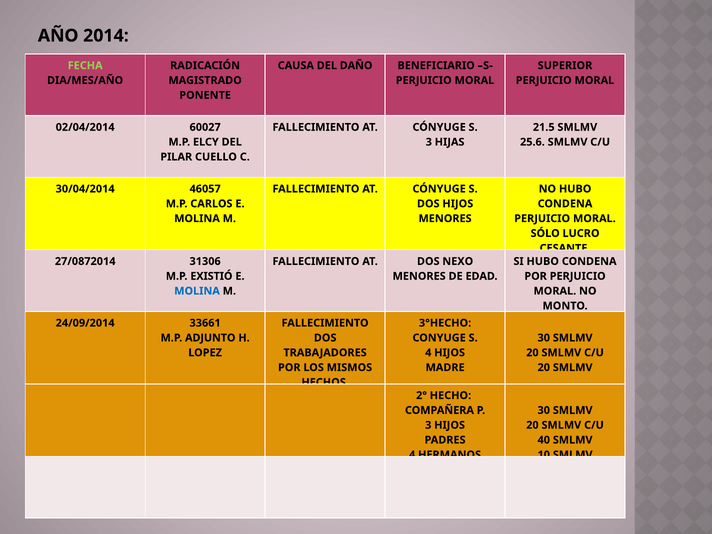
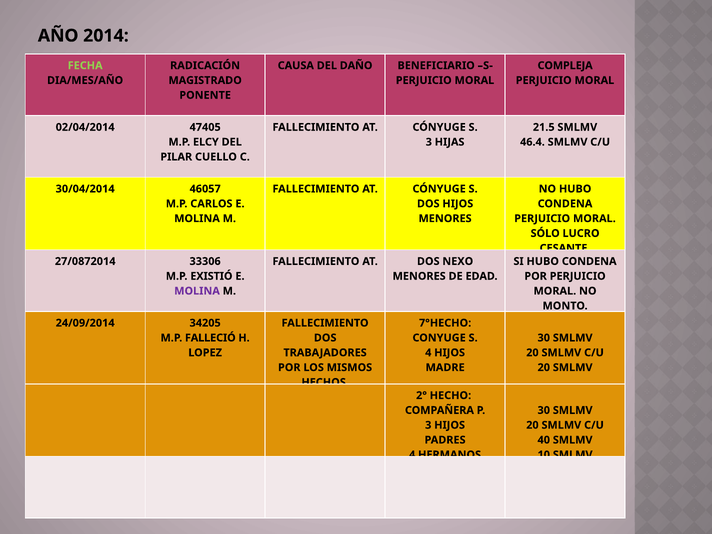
SUPERIOR: SUPERIOR -> COMPLEJA (565, 66)
60027: 60027 -> 47405 (205, 127)
25.6: 25.6 -> 46.4 (532, 142)
31306: 31306 -> 33306 (205, 261)
MOLINA colour: blue -> purple (197, 291)
33661: 33661 -> 34205 (205, 323)
3°HECHO: 3°HECHO -> 7°HECHO (445, 323)
ADJUNTO: ADJUNTO -> FALLECIÓ (210, 338)
